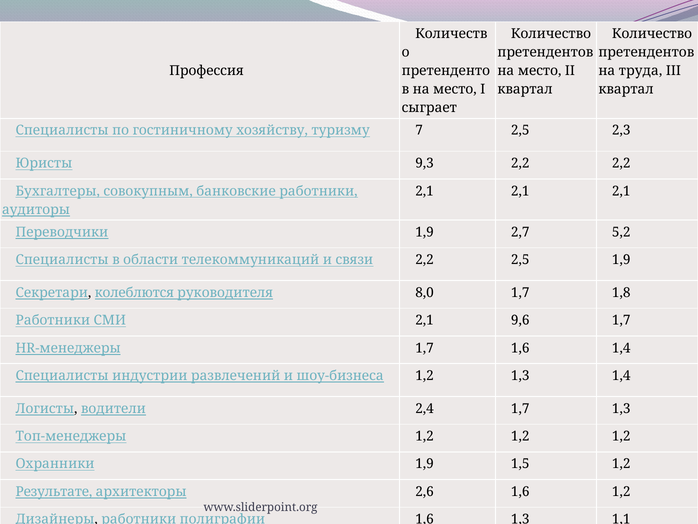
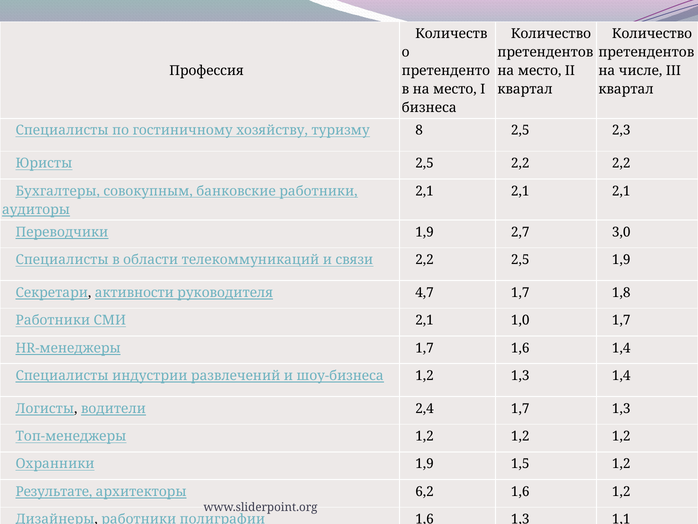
труда: труда -> числе (641, 71)
сыграет: сыграет -> бизнеса (429, 108)
7: 7 -> 8 (419, 130)
Юристы 9,3: 9,3 -> 2,5 (425, 163)
5,2: 5,2 -> 3,0 (621, 232)
колеблются: колеблются -> активности (134, 292)
8,0: 8,0 -> 4,7 (425, 292)
9,6: 9,6 -> 1,0 (520, 320)
2,6: 2,6 -> 6,2 (425, 491)
